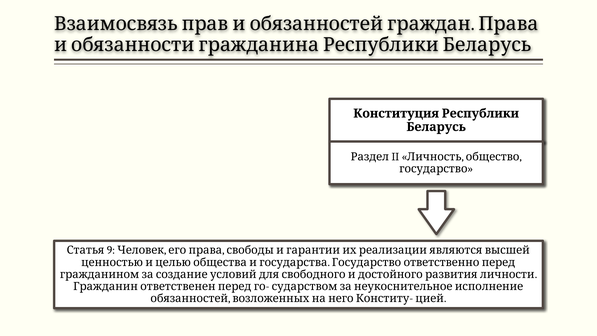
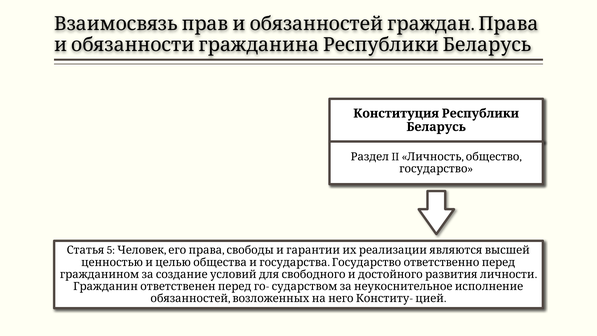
9: 9 -> 5 (111, 250)
